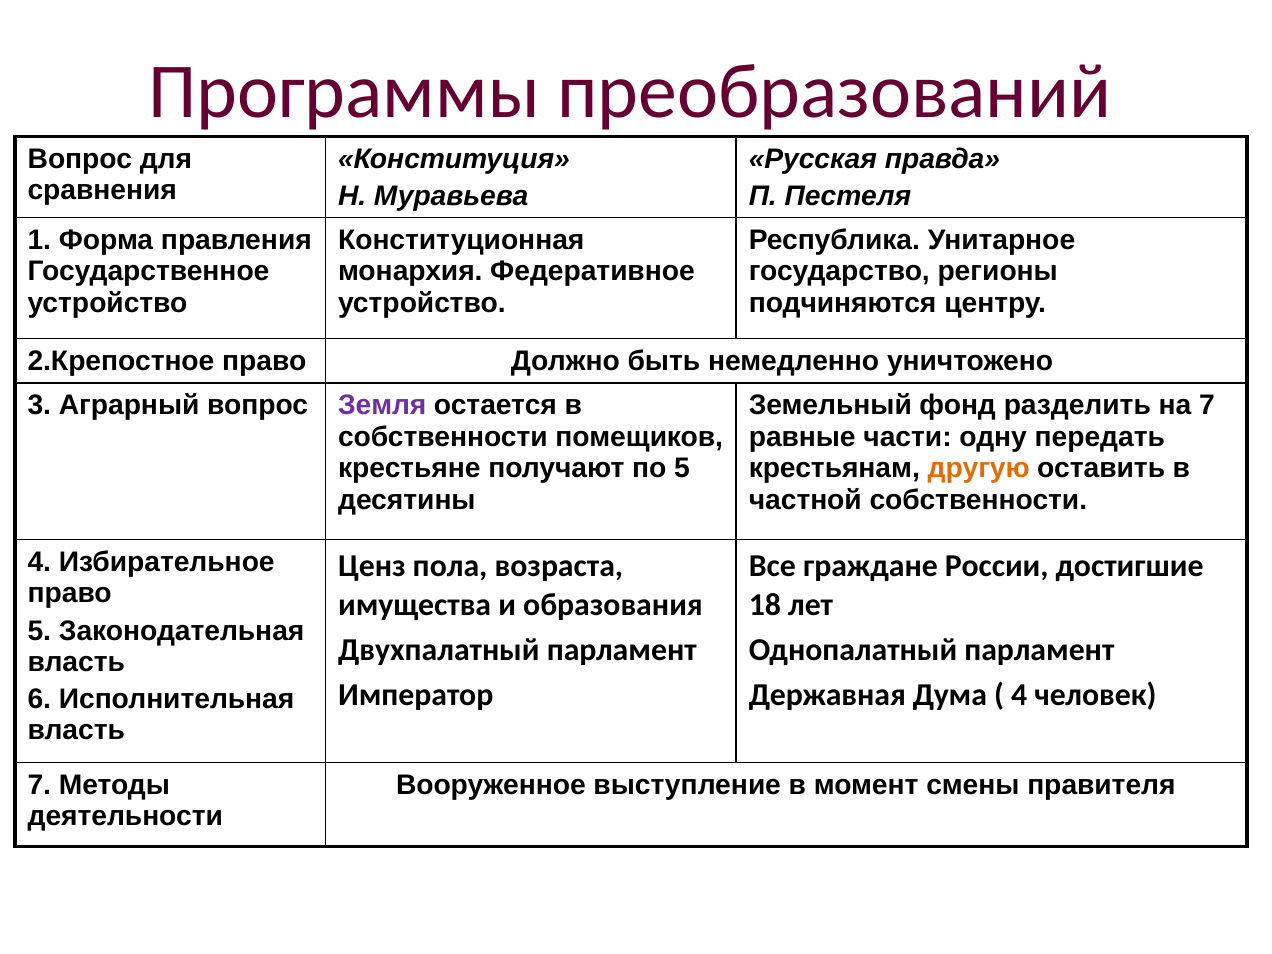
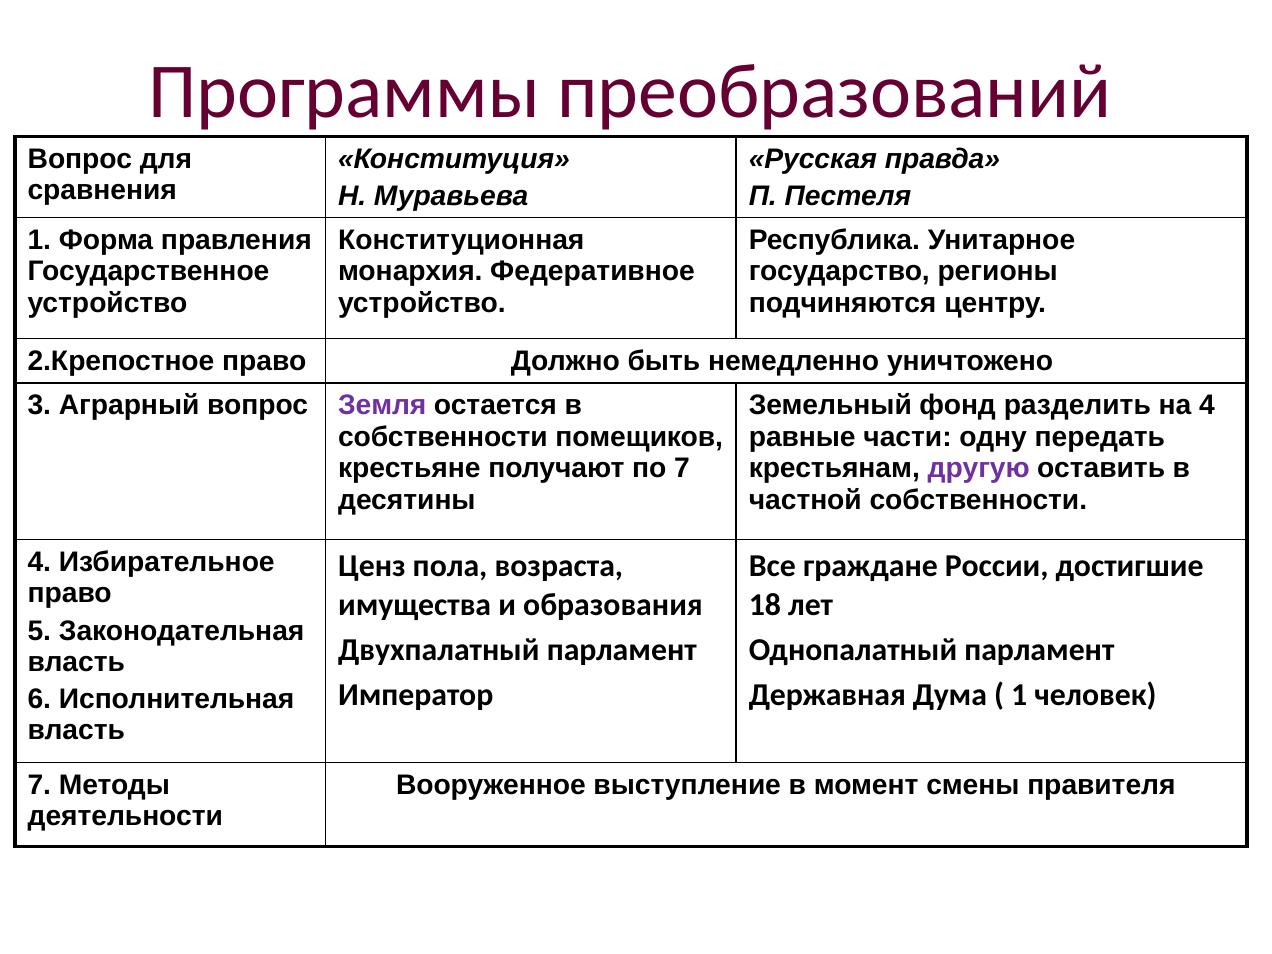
на 7: 7 -> 4 (1207, 406)
по 5: 5 -> 7 (682, 468)
другую colour: orange -> purple (979, 468)
4: 4 -> 1 (1019, 695)
